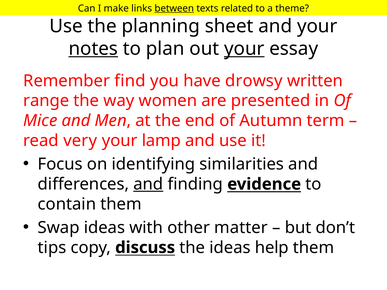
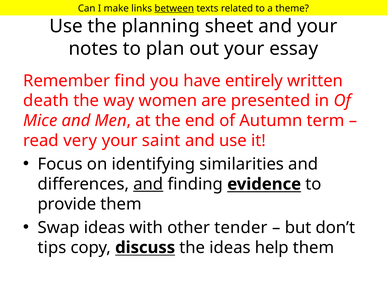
notes underline: present -> none (93, 49)
your underline: present -> none (244, 49)
drowsy: drowsy -> entirely (254, 81)
range: range -> death (46, 101)
lamp: lamp -> saint (161, 141)
contain: contain -> provide (67, 204)
matter: matter -> tender (241, 228)
